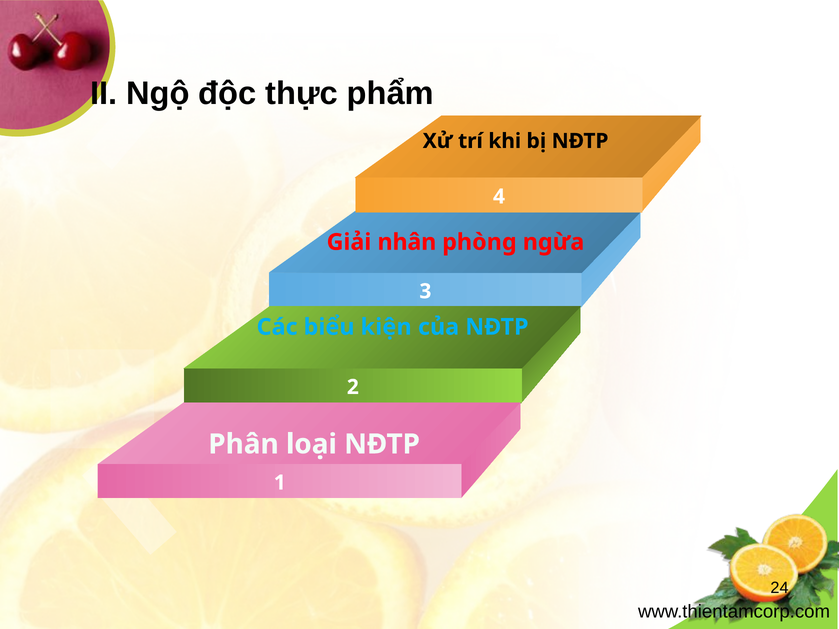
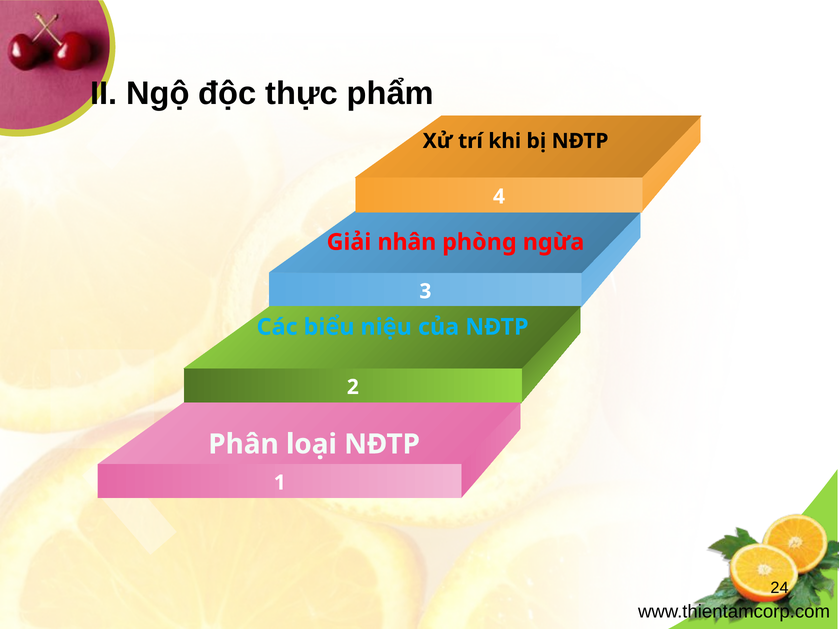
kiện: kiện -> niệu (386, 327)
